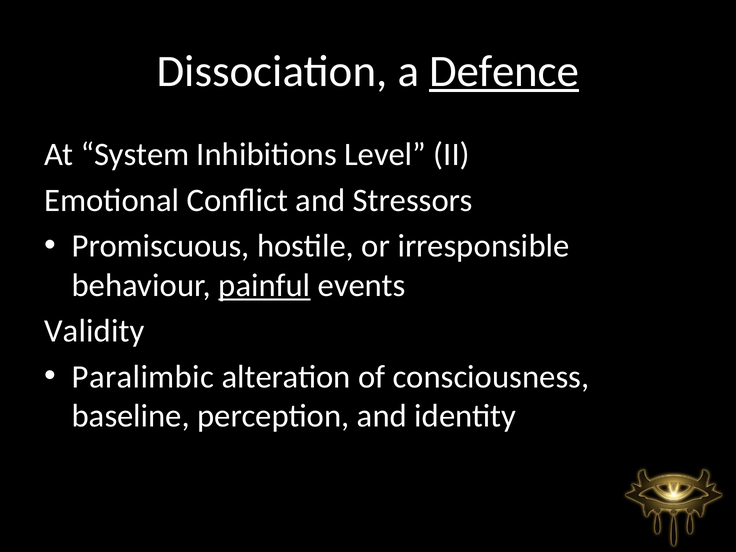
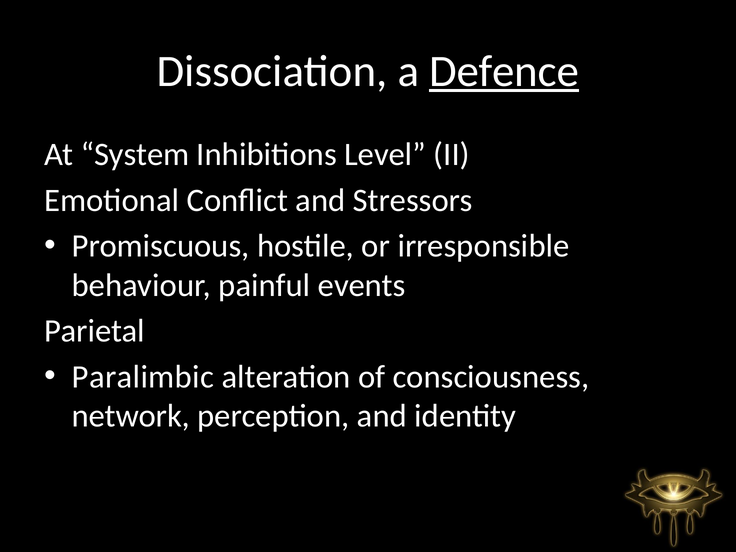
painful underline: present -> none (264, 285)
Validity: Validity -> Parietal (95, 331)
baseline: baseline -> network (131, 416)
